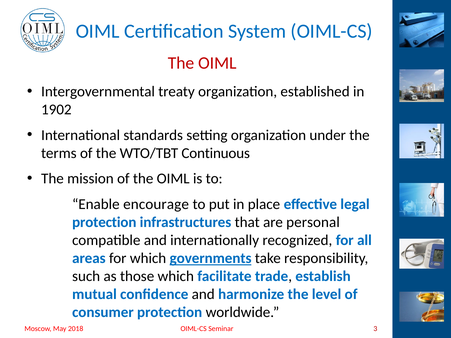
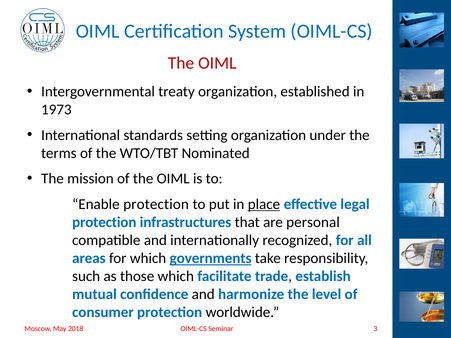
1902: 1902 -> 1973 (56, 110)
Continuous: Continuous -> Nominated (216, 153)
Enable encourage: encourage -> protection (156, 204)
place underline: none -> present (264, 204)
